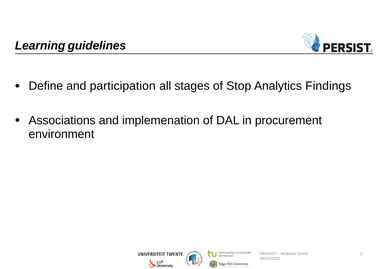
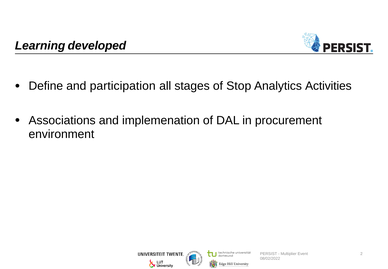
guidelines: guidelines -> developed (97, 46)
Findings: Findings -> Activities (328, 86)
